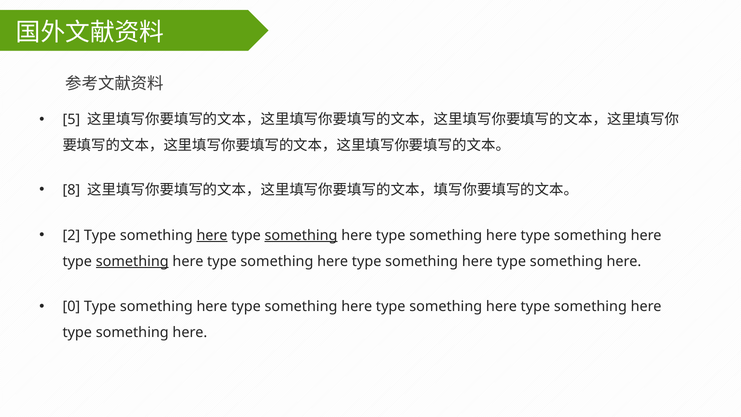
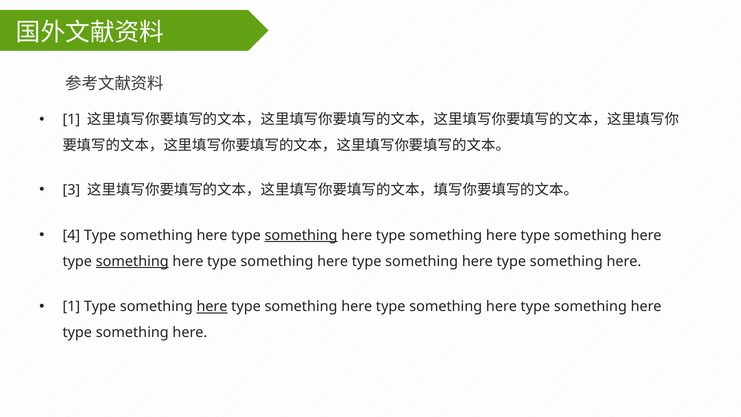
5: 5 -> 1 (71, 119)
8: 8 -> 3 (71, 190)
2: 2 -> 4 (71, 235)
here underline: present -> none (212, 235)
0: 0 -> 1 (71, 307)
here underline: none -> present (212, 307)
